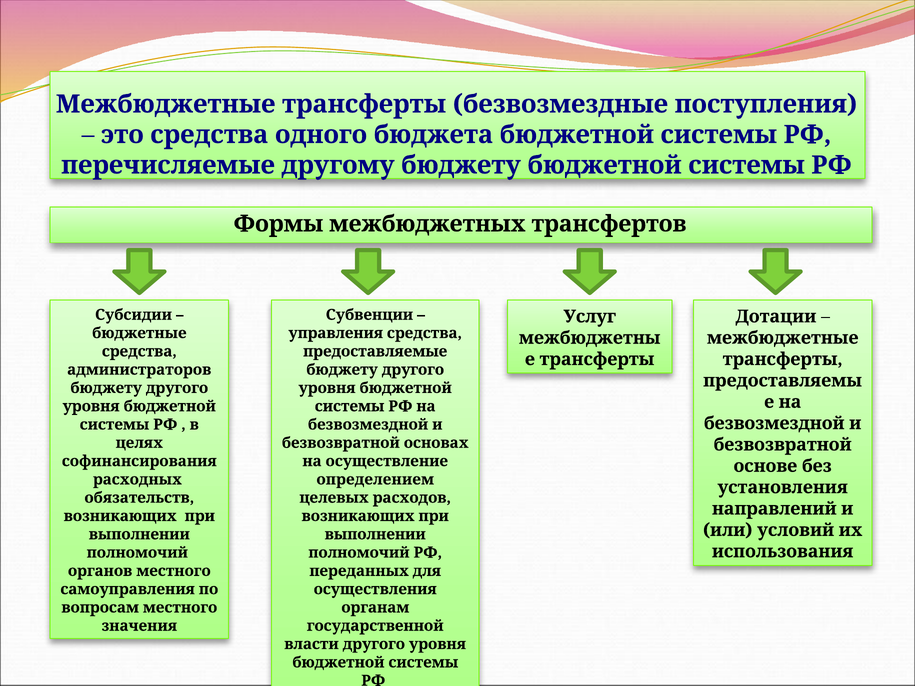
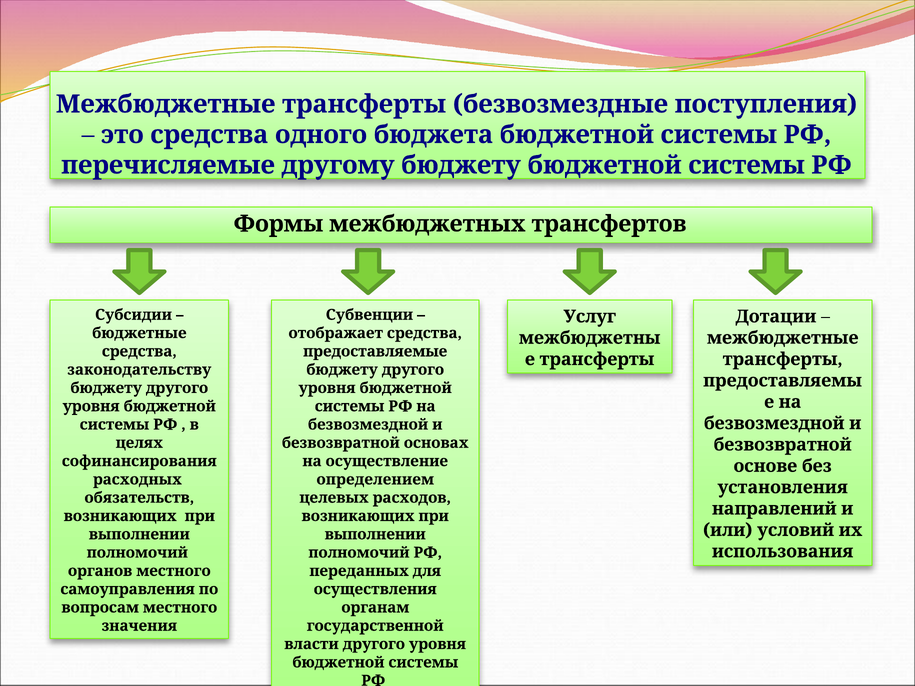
управления: управления -> отображает (336, 333)
администраторов: администраторов -> законодательству (139, 370)
